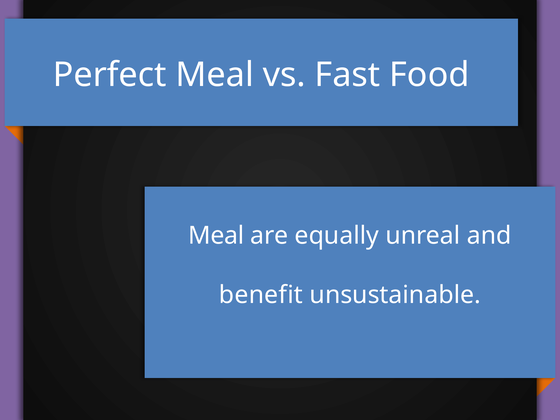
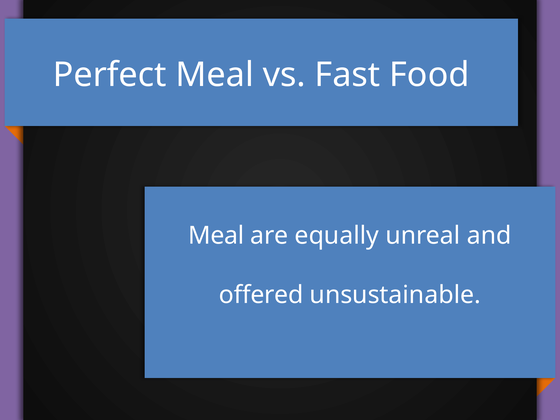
benefit: benefit -> offered (261, 295)
